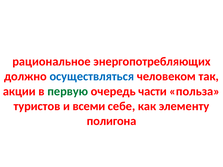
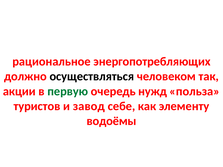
осуществляться colour: blue -> black (92, 77)
части: части -> нужд (153, 91)
всеми: всеми -> завод (89, 106)
полигона: полигона -> водоёмы (112, 121)
